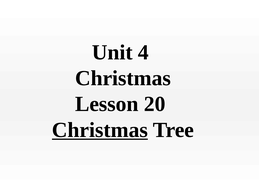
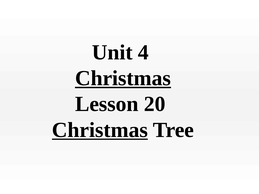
Christmas underline: none -> present (123, 78)
